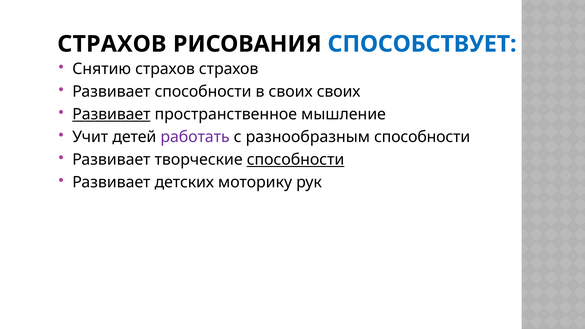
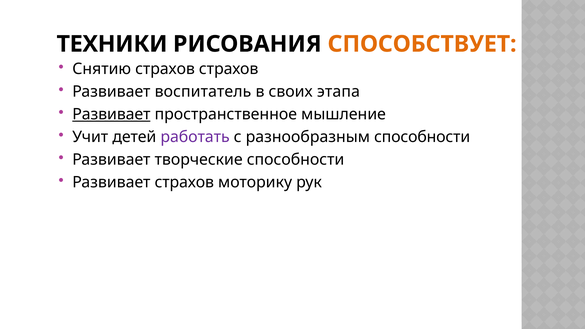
СТРАХОВ: СТРАХОВ -> ТЕХНИКИ (112, 44)
СПОСОБСТВУЕТ colour: blue -> orange (422, 44)
Развивает способности: способности -> воспитатель (203, 92)
своих своих: своих -> этапа (338, 92)
способности underline: present -> none (296, 160)
Развивает детских: детских -> страхов (184, 182)
